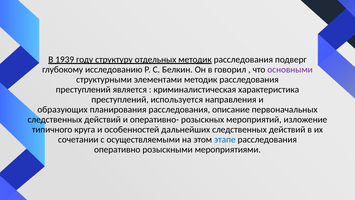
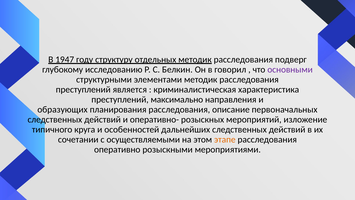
1939: 1939 -> 1947 (65, 59)
используется: используется -> максимально (177, 99)
этапе colour: blue -> orange (225, 139)
